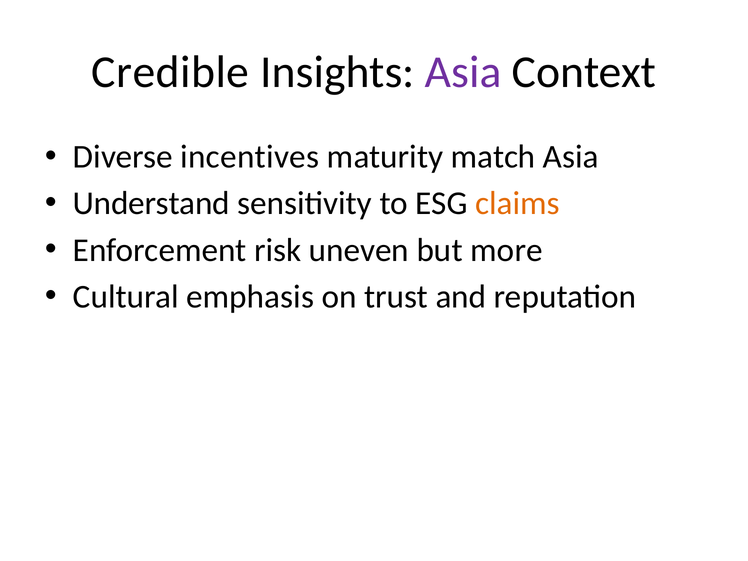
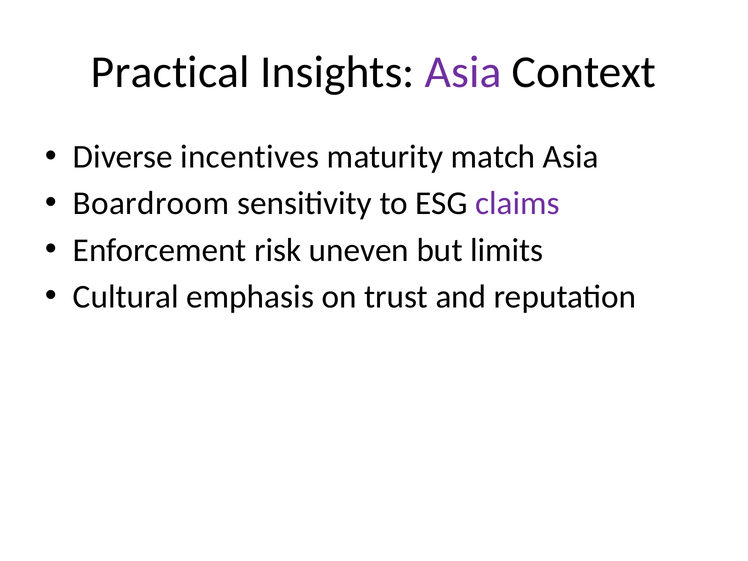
Credible: Credible -> Practical (170, 72)
Understand: Understand -> Boardroom (151, 203)
claims colour: orange -> purple (518, 203)
more: more -> limits (507, 250)
